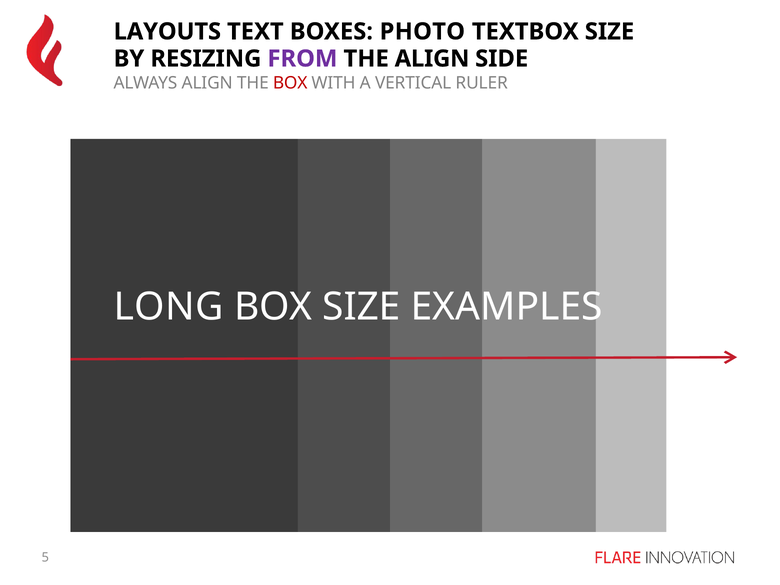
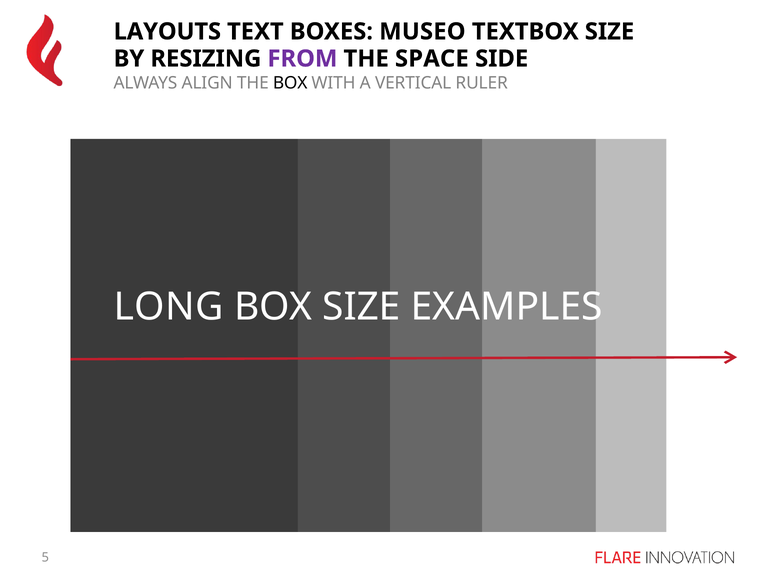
PHOTO: PHOTO -> MUSEO (422, 32)
THE ALIGN: ALIGN -> SPACE (432, 59)
BOX colour: red -> black (290, 83)
